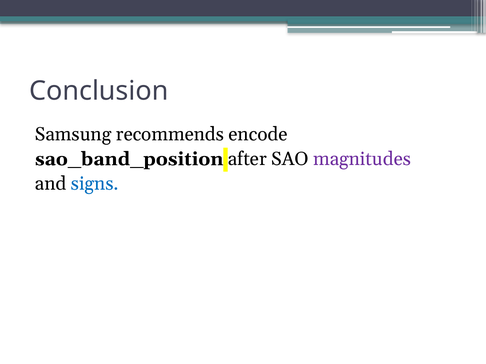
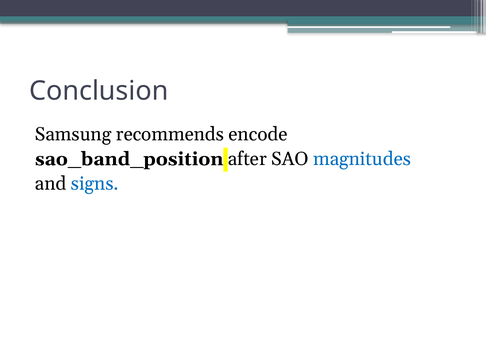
magnitudes colour: purple -> blue (362, 159)
